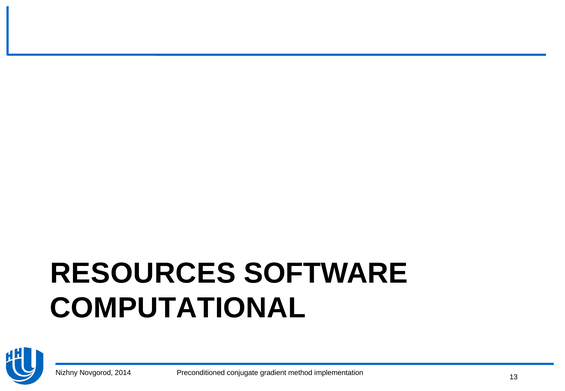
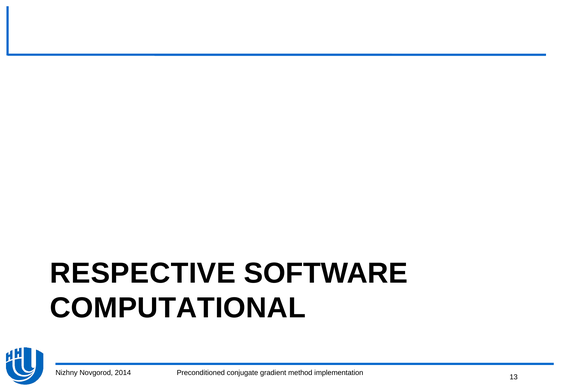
RESOURCES: RESOURCES -> RESPECTIVE (143, 273)
